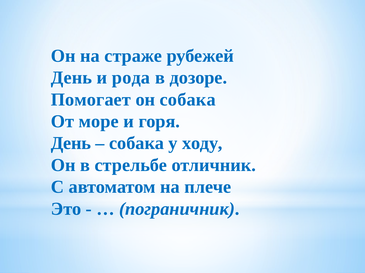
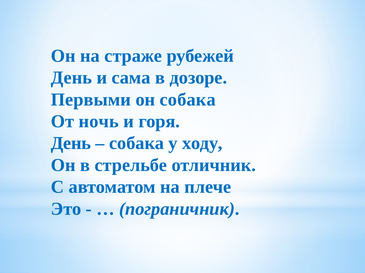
рода: рода -> сама (131, 78)
Помогает: Помогает -> Первыми (91, 100)
море: море -> ночь (99, 122)
